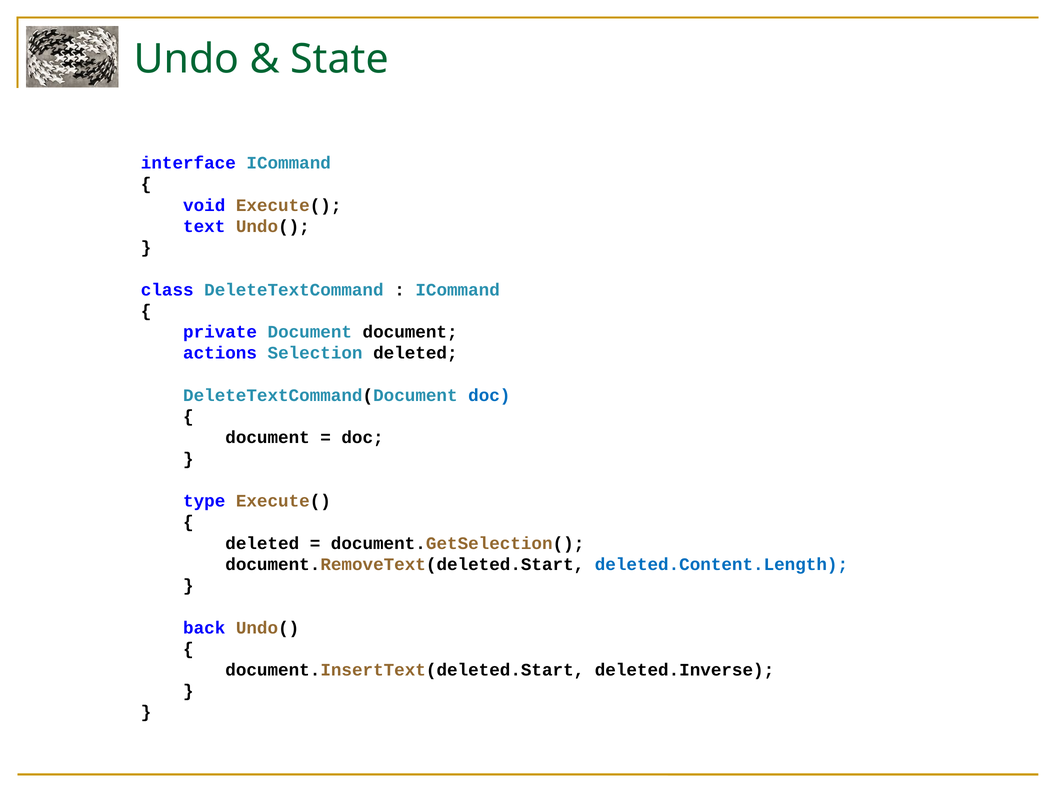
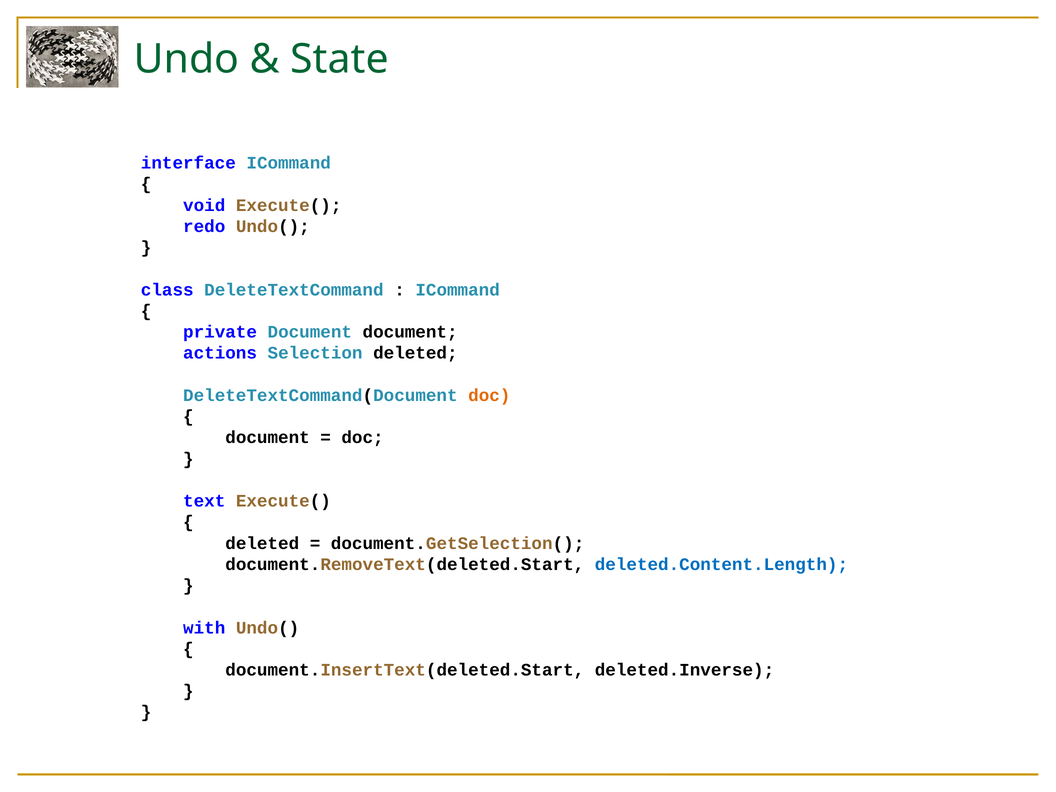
text: text -> redo (204, 226)
doc colour: blue -> orange (489, 395)
type: type -> text (204, 501)
back: back -> with (204, 628)
